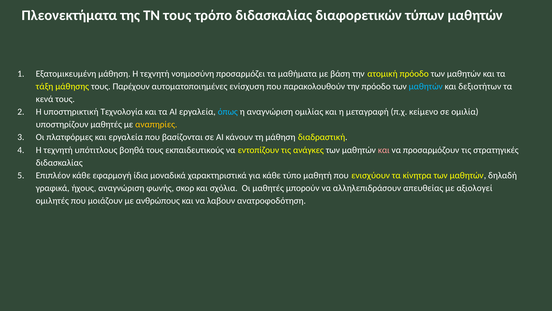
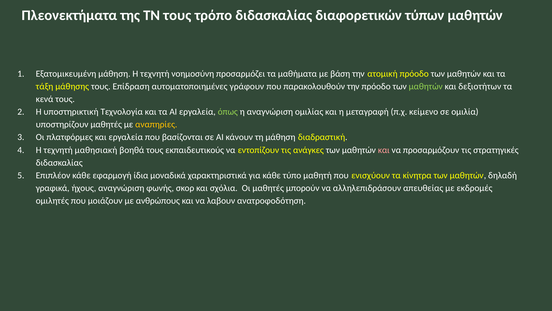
Παρέχουν: Παρέχουν -> Επίδραση (131, 86)
ενίσχυση: ενίσχυση -> γράφουν (247, 86)
μαθητών colour: light blue -> light green (426, 86)
όπως colour: light blue -> light green (228, 112)
υπότιτλους: υπότιτλους -> μαθησιακή (96, 150)
αξιολογεί: αξιολογεί -> εκδρομές (474, 188)
